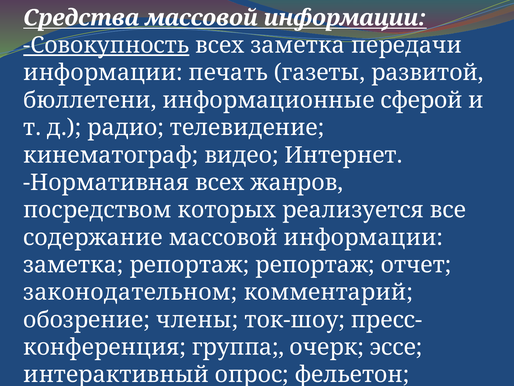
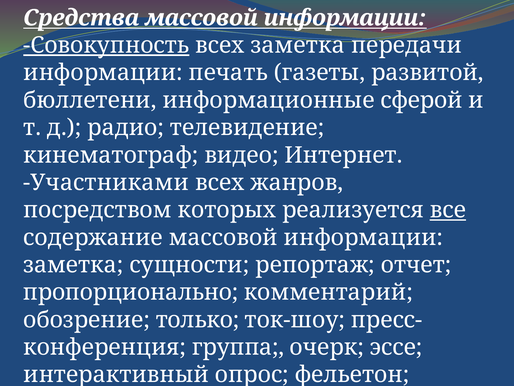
Нормативная: Нормативная -> Участниками (106, 182)
все underline: none -> present (448, 210)
заметка репортаж: репортаж -> сущности (189, 265)
законодательном: законодательном -> пропорционально (131, 292)
члены: члены -> только (198, 319)
